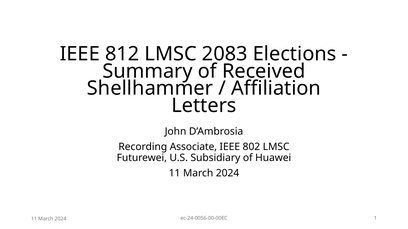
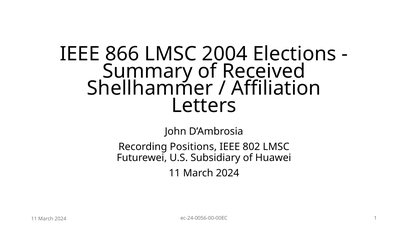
812: 812 -> 866 (122, 54)
2083: 2083 -> 2004 (225, 54)
Associate: Associate -> Positions (193, 147)
